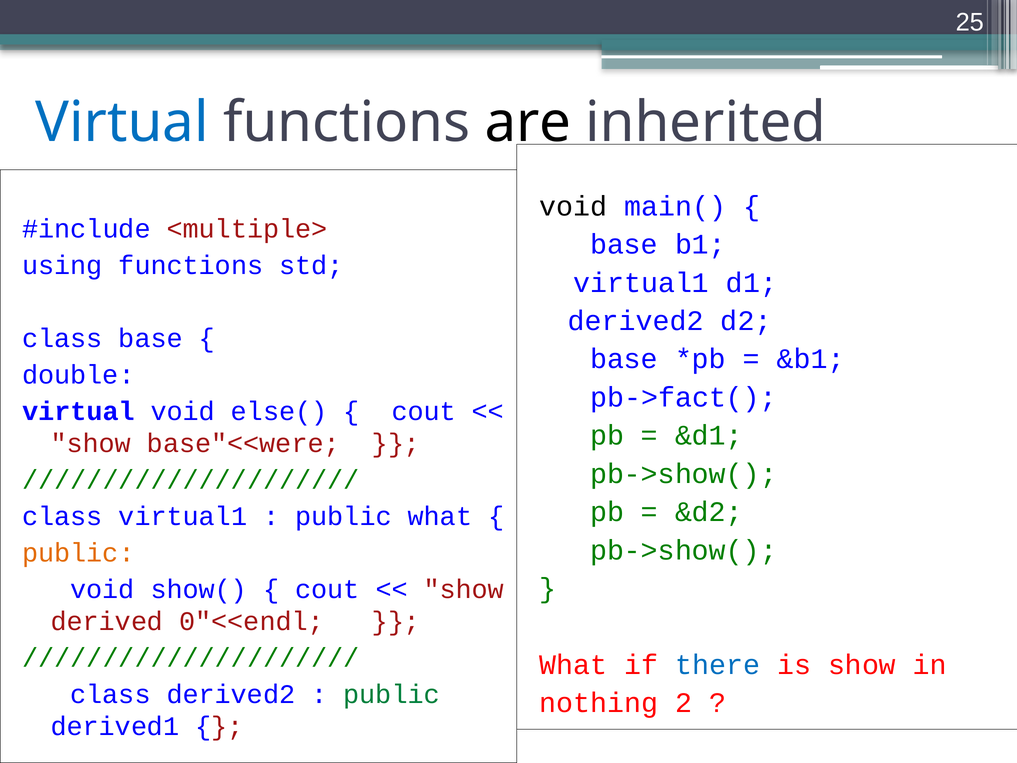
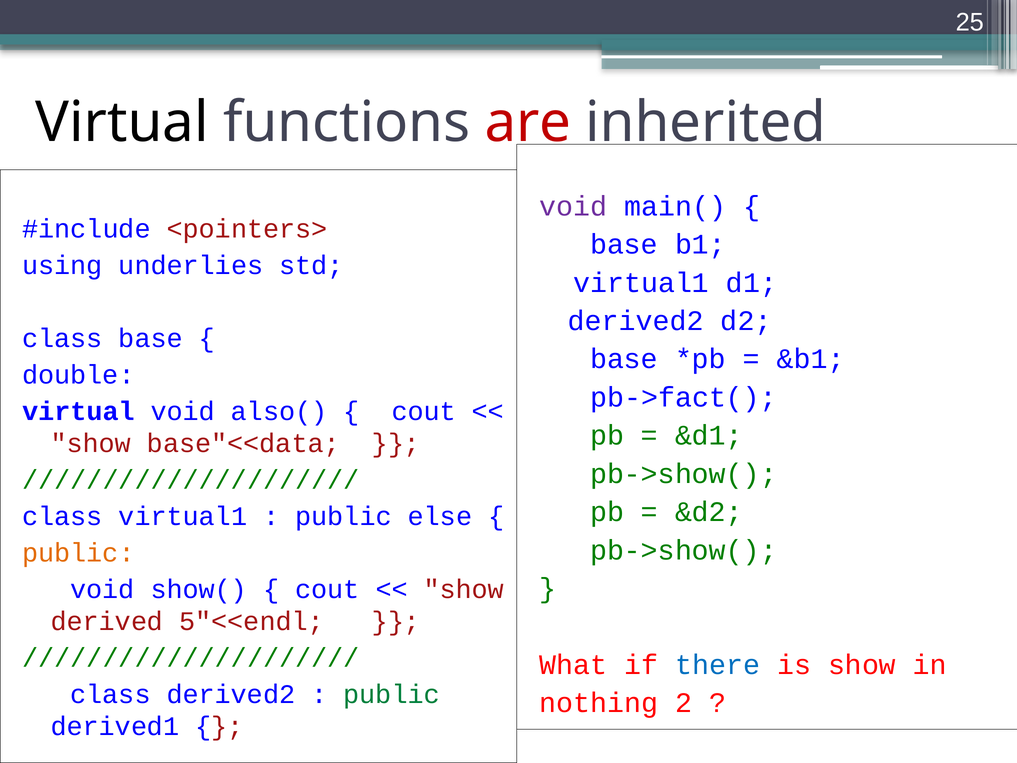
Virtual colour: blue -> black (122, 123)
are colour: black -> red (528, 123)
void colour: black -> purple (573, 206)
<multiple>: <multiple> -> <pointers> (247, 229)
using functions: functions -> underlies (191, 265)
else(: else( -> also( (279, 411)
base"<<were: base"<<were -> base"<<data (243, 443)
public what: what -> else (440, 516)
0"<<endl: 0"<<endl -> 5"<<endl (251, 621)
